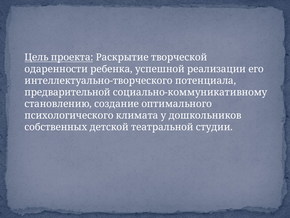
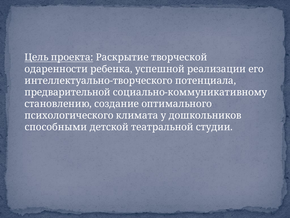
собственных: собственных -> способными (56, 127)
